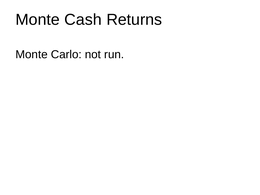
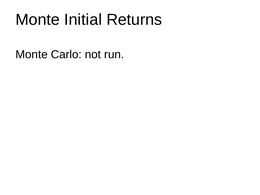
Cash: Cash -> Initial (83, 20)
